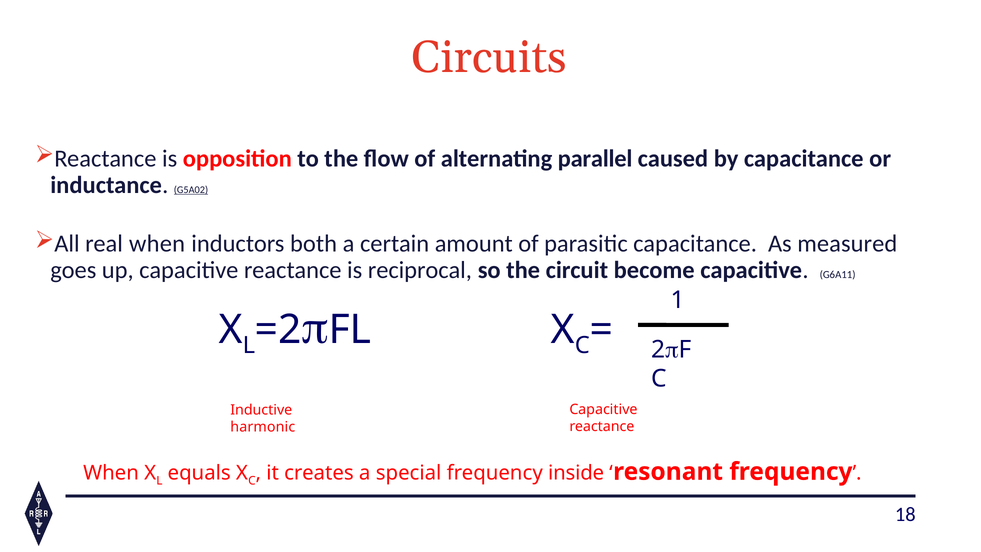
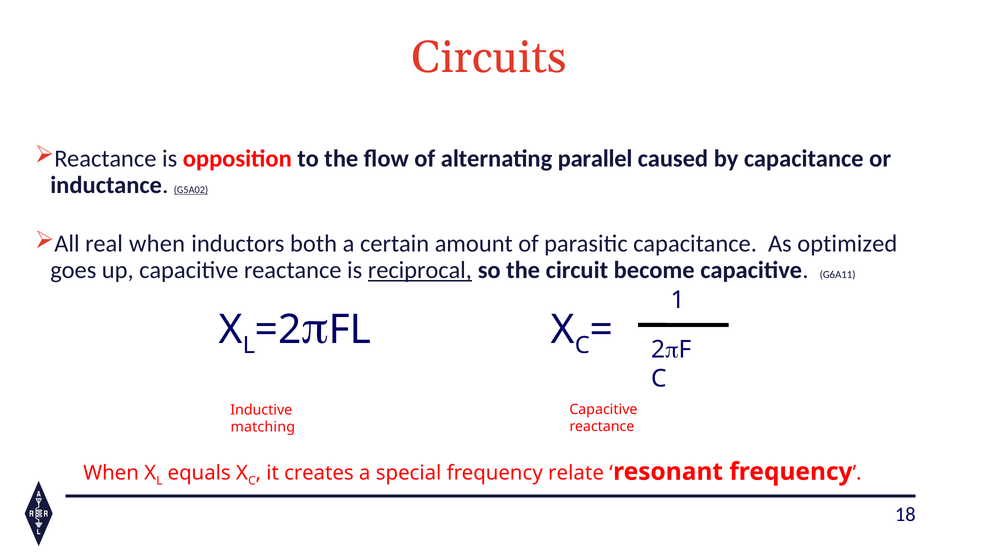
measured: measured -> optimized (847, 244)
reciprocal underline: none -> present (420, 270)
harmonic: harmonic -> matching (263, 427)
inside: inside -> relate (576, 473)
